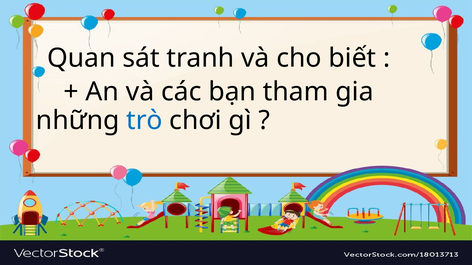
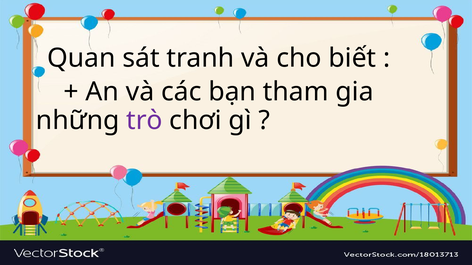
trò colour: blue -> purple (144, 121)
